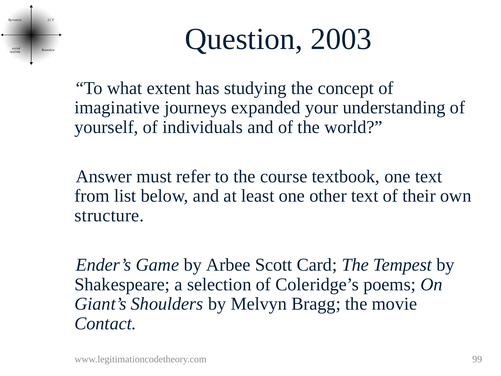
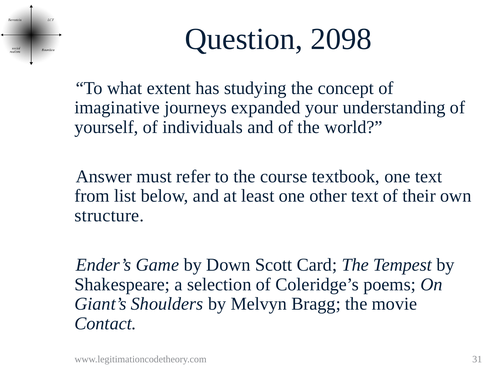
2003: 2003 -> 2098 (341, 39)
Arbee: Arbee -> Down (228, 265)
99: 99 -> 31 (477, 359)
